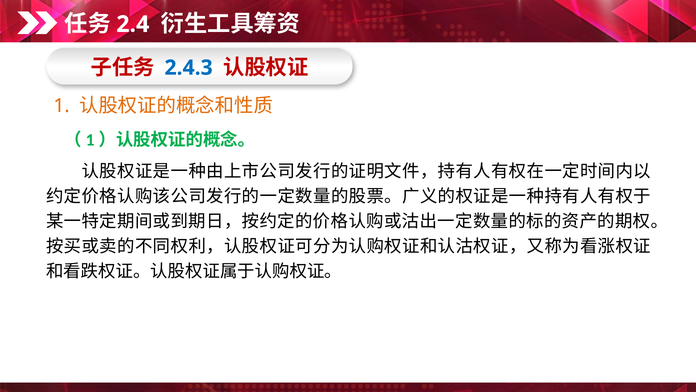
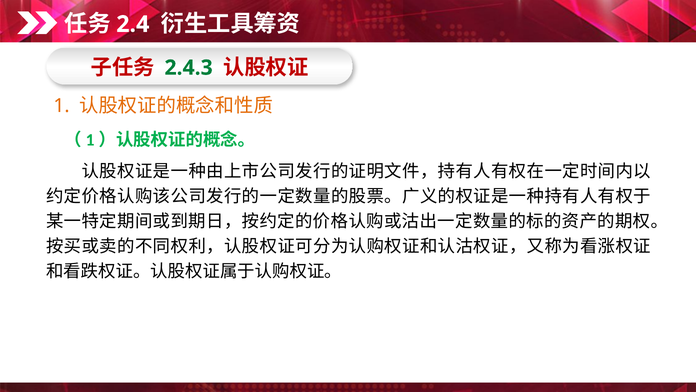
2.4.3 colour: blue -> green (189, 68)
